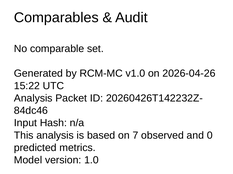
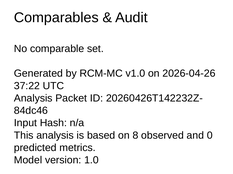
15:22: 15:22 -> 37:22 (27, 86)
7: 7 -> 8 (135, 136)
